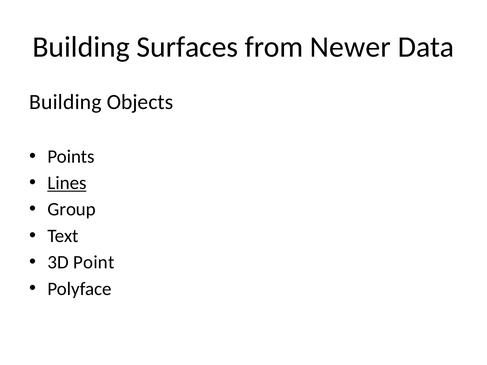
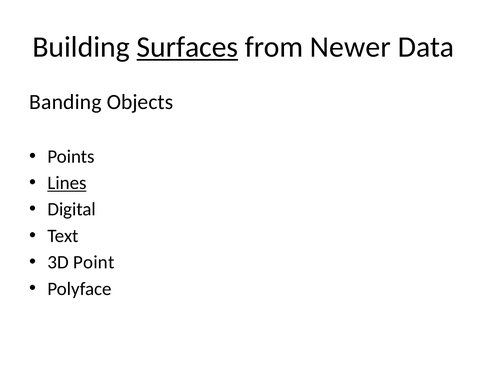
Surfaces underline: none -> present (187, 47)
Building: Building -> Banding (65, 102)
Group: Group -> Digital (72, 210)
